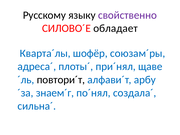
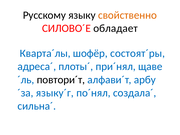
свойственно colour: purple -> orange (127, 15)
союзам´ры: союзам´ры -> состоят´ры (138, 53)
знаем´г: знаем´г -> языку´г (55, 93)
